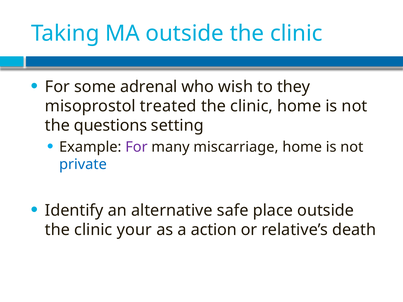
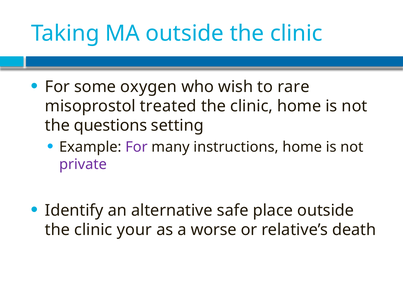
adrenal: adrenal -> oxygen (149, 87)
they: they -> rare (294, 87)
miscarriage: miscarriage -> instructions (236, 147)
private colour: blue -> purple (83, 165)
action: action -> worse (214, 230)
